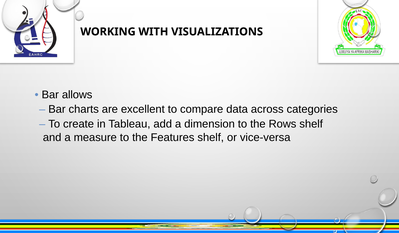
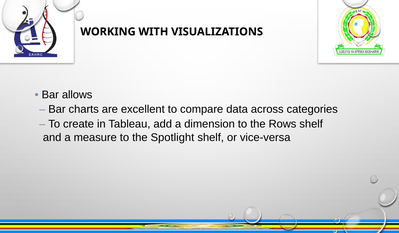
Features: Features -> Spotlight (172, 137)
